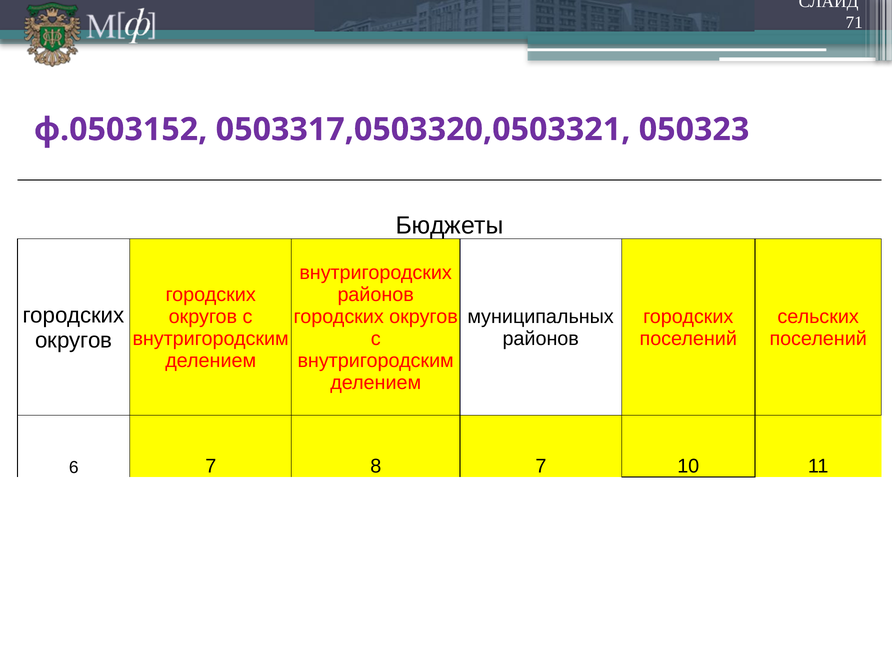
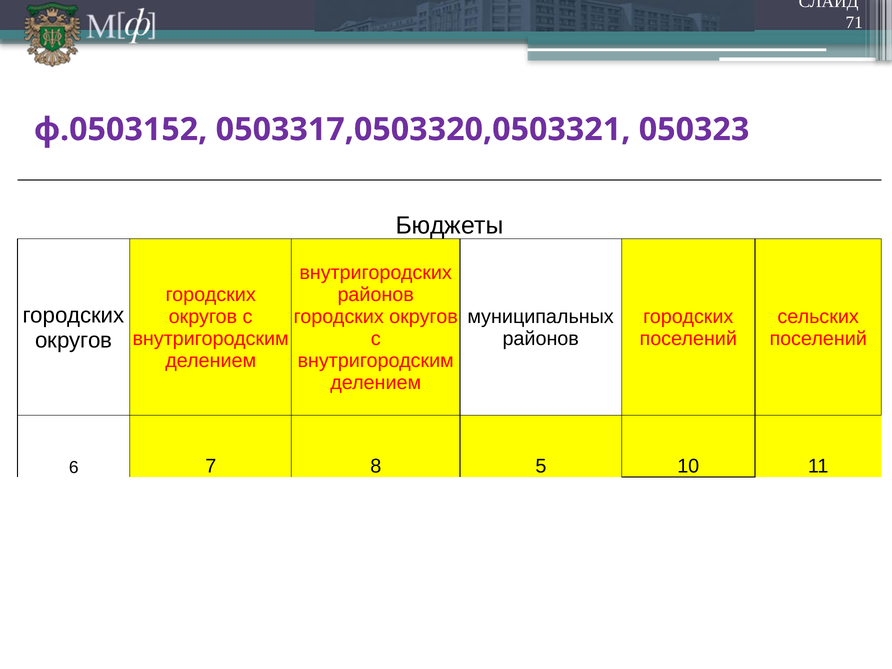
8 7: 7 -> 5 (541, 466)
